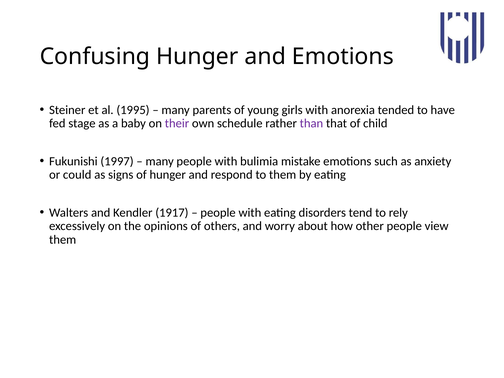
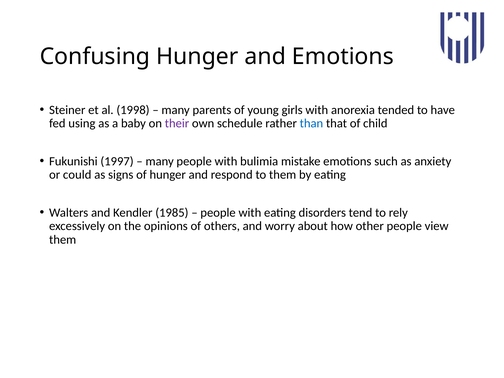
1995: 1995 -> 1998 (133, 110)
stage: stage -> using (82, 123)
than colour: purple -> blue (311, 123)
1917: 1917 -> 1985 (172, 213)
